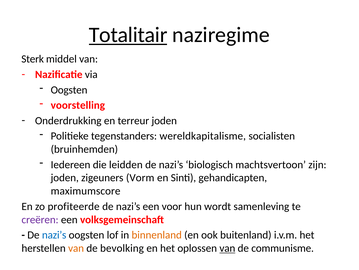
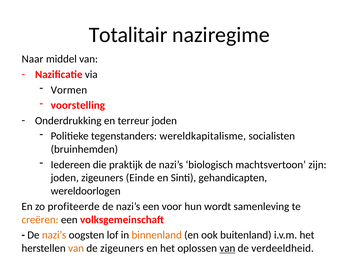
Totalitair underline: present -> none (128, 35)
Sterk: Sterk -> Naar (33, 59)
Oogsten: Oogsten -> Vormen (69, 90)
leidden: leidden -> praktijk (126, 164)
Vorm: Vorm -> Einde (140, 177)
maximumscore: maximumscore -> wereldoorlogen (86, 191)
creëren colour: purple -> orange (40, 219)
nazi’s colour: blue -> orange (54, 234)
de bevolking: bevolking -> zigeuners (122, 248)
communisme: communisme -> verdeeldheid (283, 248)
